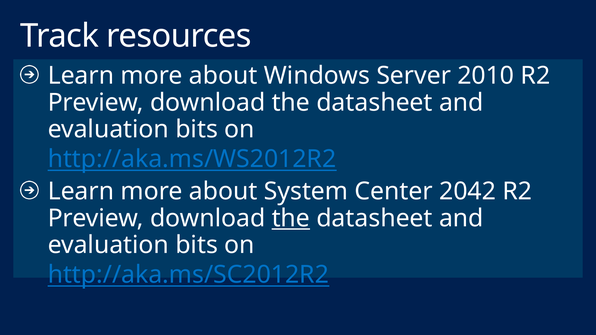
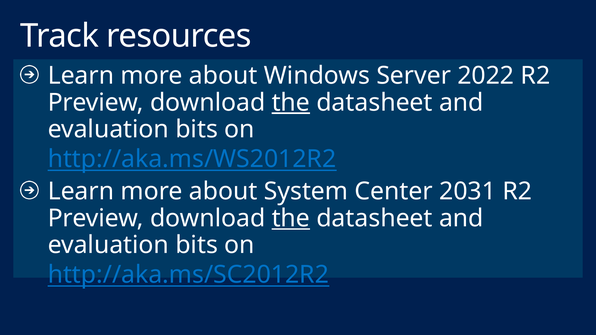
2010: 2010 -> 2022 (486, 76)
the underline: none -> present (291, 103)
2042: 2042 -> 2031 (468, 192)
